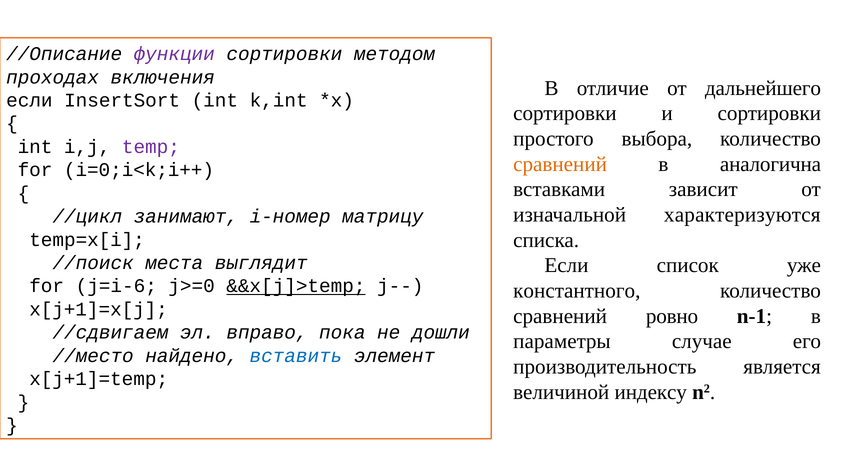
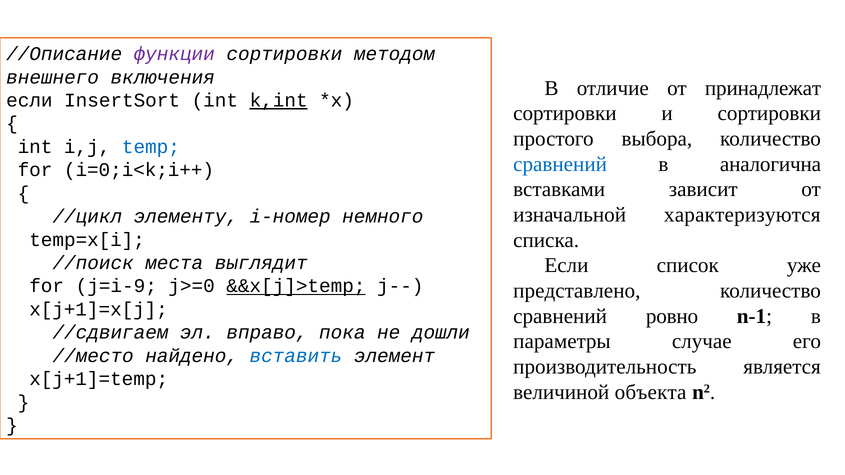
проходах: проходах -> внешнего (53, 77)
дальнейшего: дальнейшего -> принадлежат (763, 88)
k,int underline: none -> present (279, 100)
temp colour: purple -> blue (151, 147)
сравнений colour: orange -> blue (560, 164)
занимают: занимают -> элементу (186, 217)
матрицу: матрицу -> немного (383, 217)
j=i-6: j=i-6 -> j=i-9 (116, 286)
константного: константного -> представлено (577, 291)
индексу: индексу -> объекта (651, 392)
